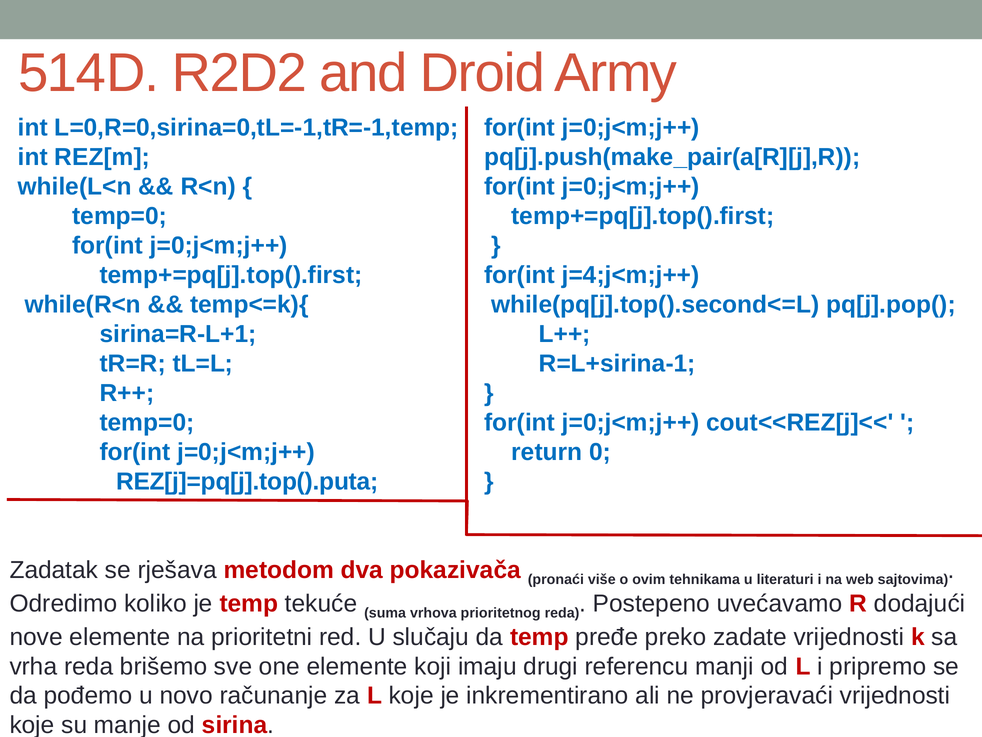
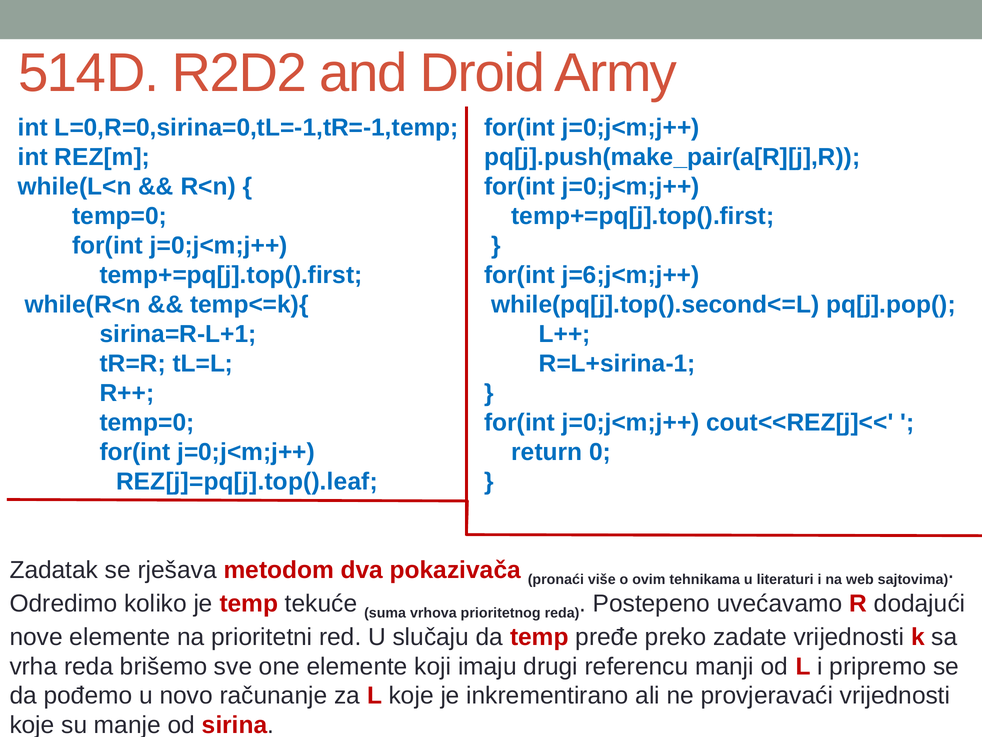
j=4;j<m;j++: j=4;j<m;j++ -> j=6;j<m;j++ (631, 275)
REZ[j]=pq[j].top().puta: REZ[j]=pq[j].top().puta -> REZ[j]=pq[j].top().leaf (247, 481)
